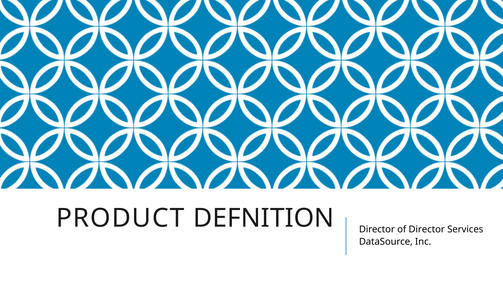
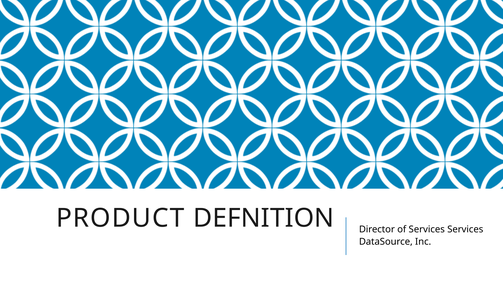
of Director: Director -> Services (427, 229)
